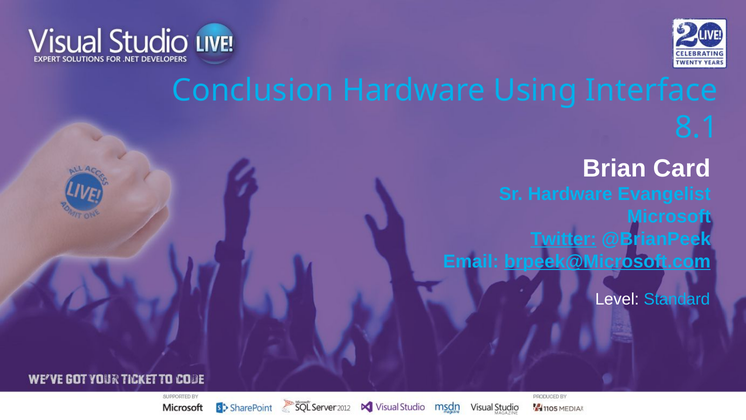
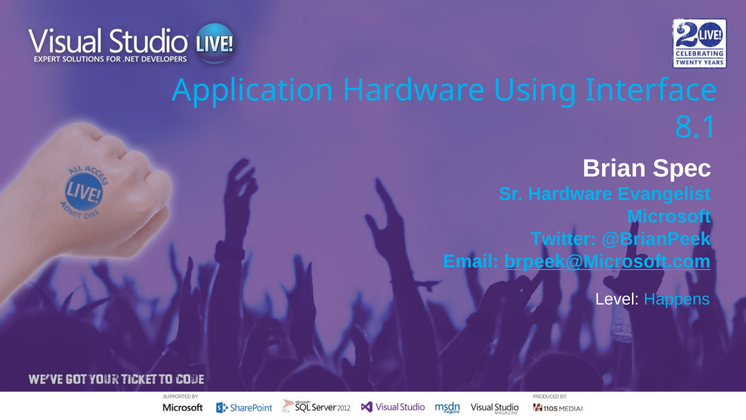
Conclusion: Conclusion -> Application (253, 90)
Card: Card -> Spec (682, 168)
Twitter underline: present -> none (563, 239)
Standard: Standard -> Happens (677, 299)
